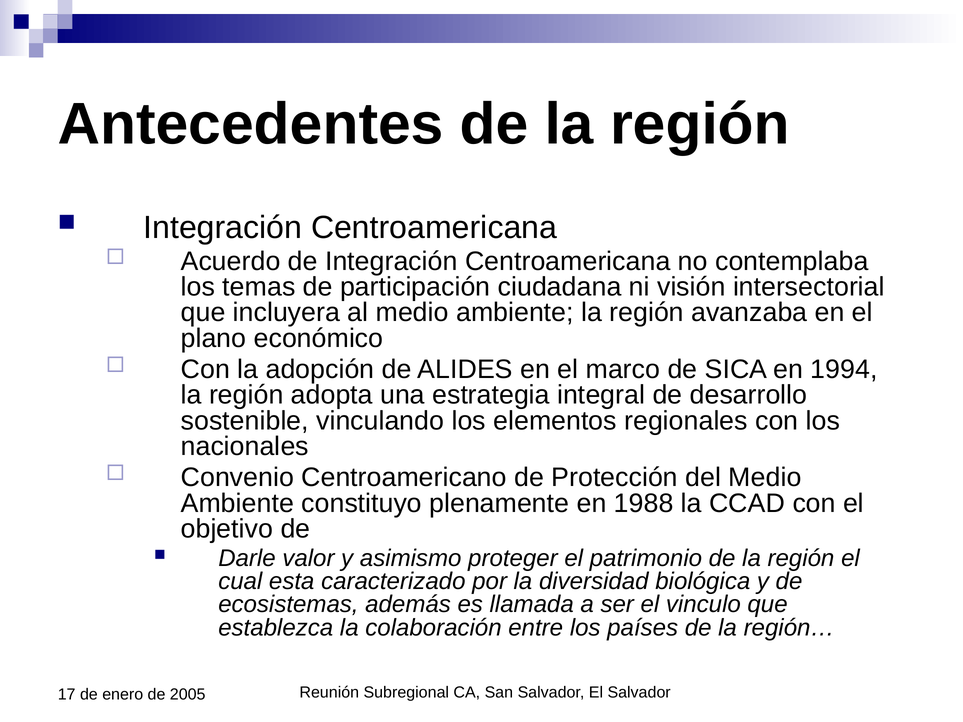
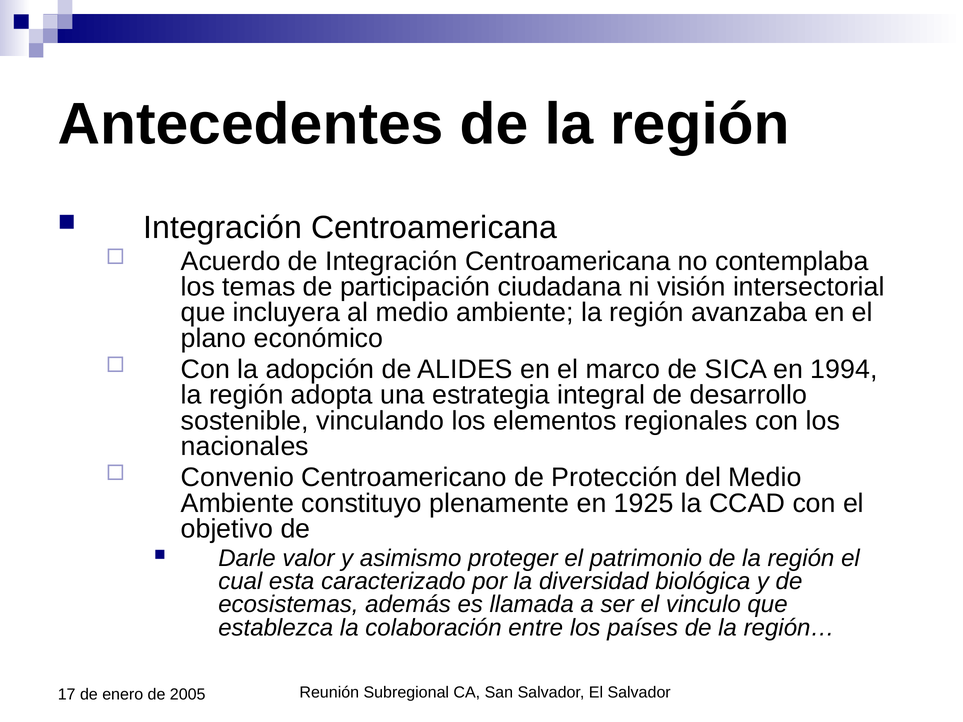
1988: 1988 -> 1925 (644, 503)
